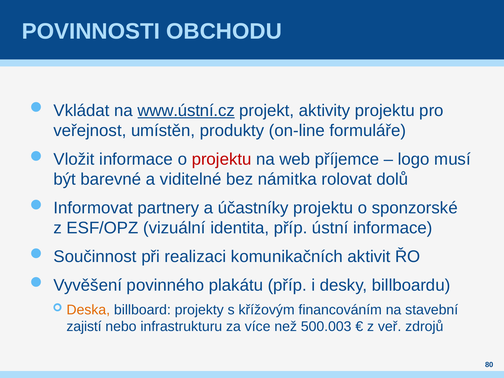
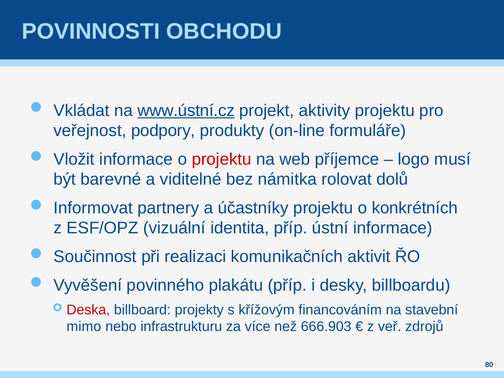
umístěn: umístěn -> podpory (163, 131)
sponzorské: sponzorské -> konkrétních (415, 208)
Deska colour: orange -> red (88, 310)
zajistí: zajistí -> mimo (84, 327)
500.003: 500.003 -> 666.903 (326, 327)
